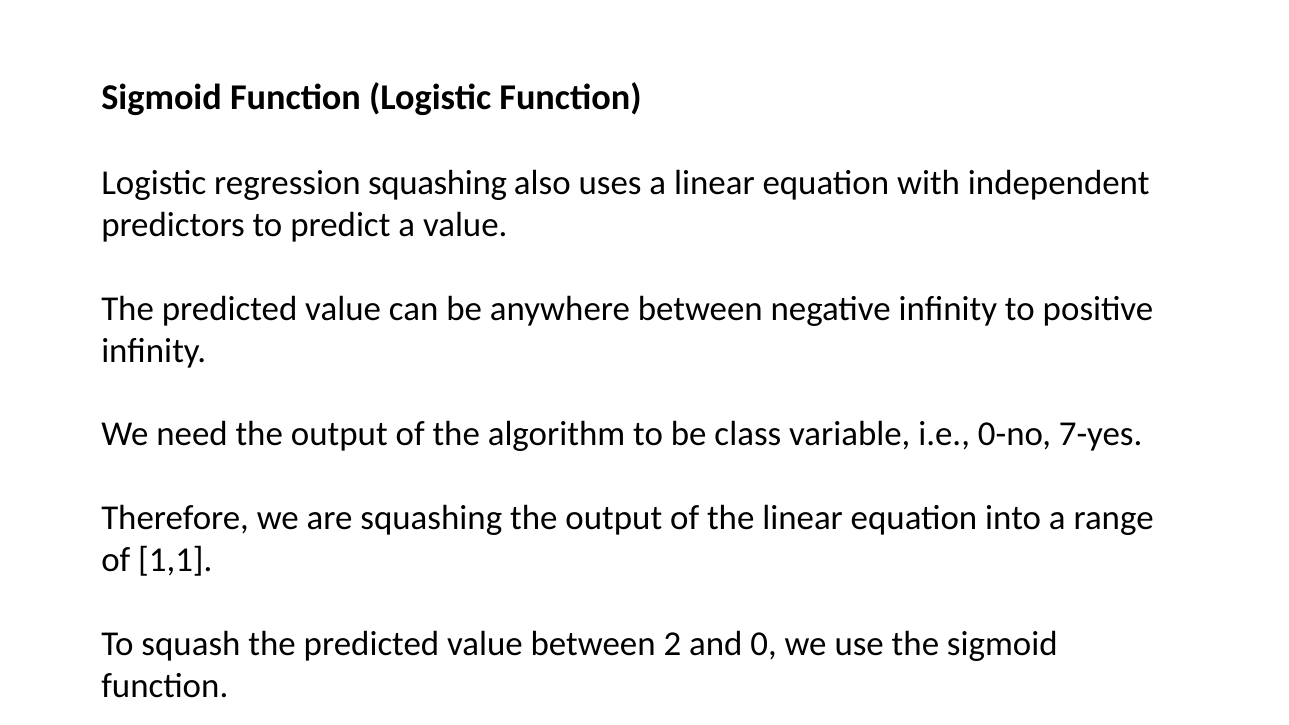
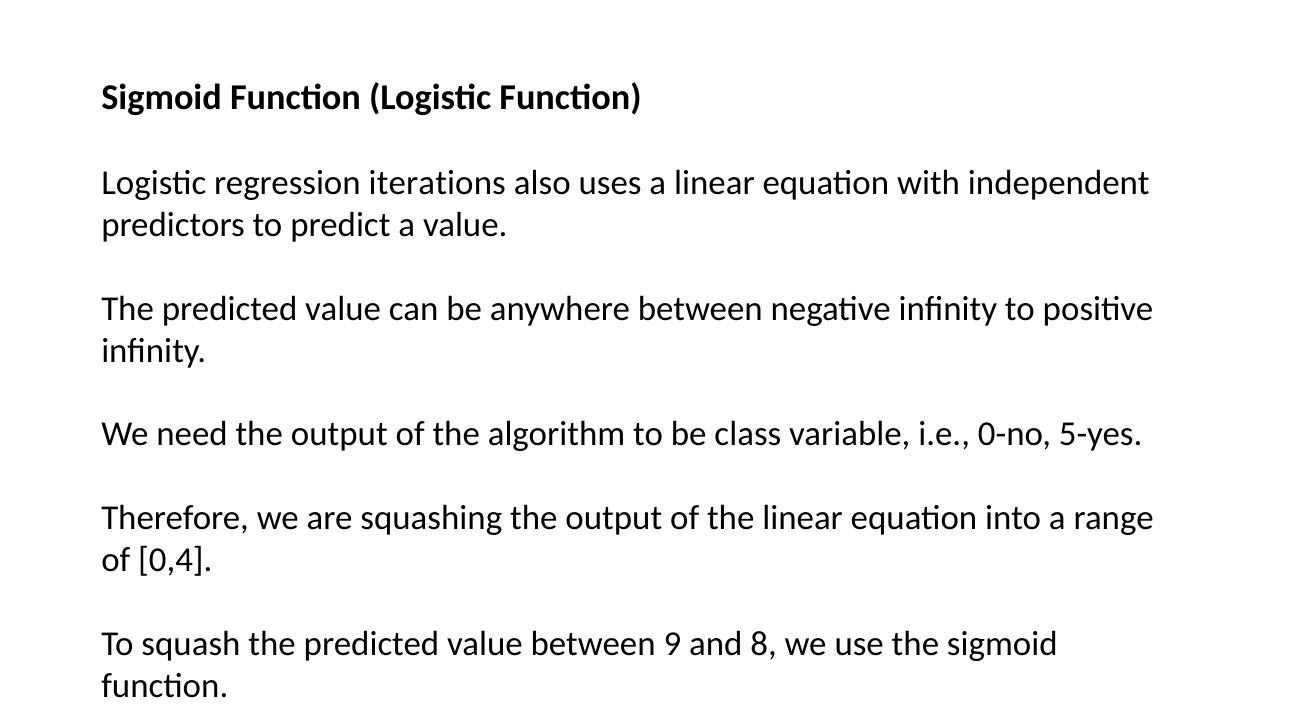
regression squashing: squashing -> iterations (437, 183)
7-yes: 7-yes -> 5-yes (1101, 434)
1,1: 1,1 -> 0,4 (175, 560)
2: 2 -> 9 (672, 644)
0: 0 -> 8 (764, 644)
